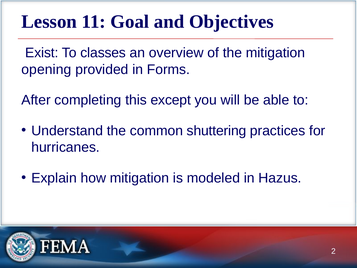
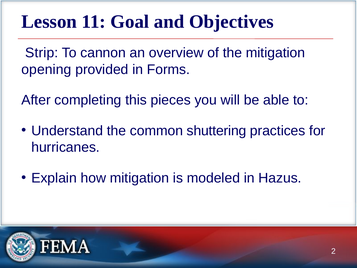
Exist: Exist -> Strip (42, 53)
classes: classes -> cannon (103, 53)
except: except -> pieces (171, 100)
